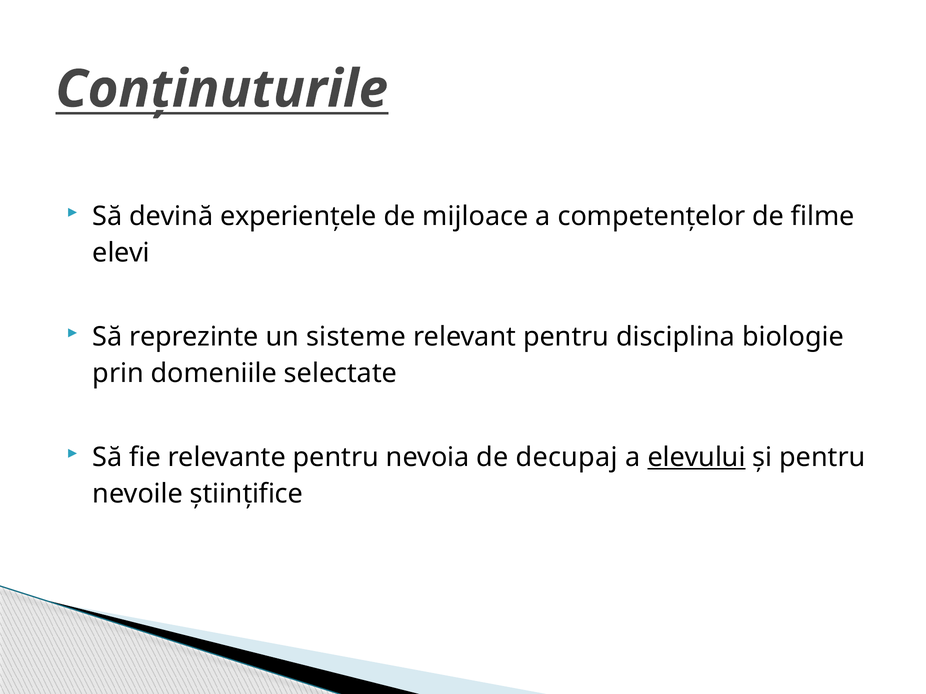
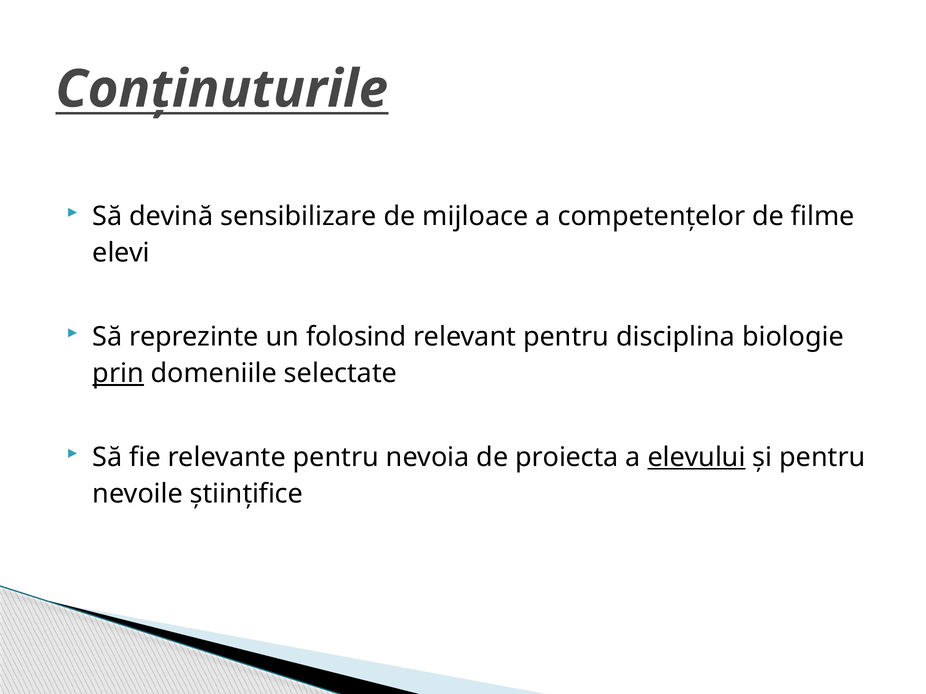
experiențele: experiențele -> sensibilizare (298, 216)
sisteme: sisteme -> folosind (356, 337)
prin underline: none -> present (118, 374)
decupaj: decupaj -> proiecta (567, 457)
